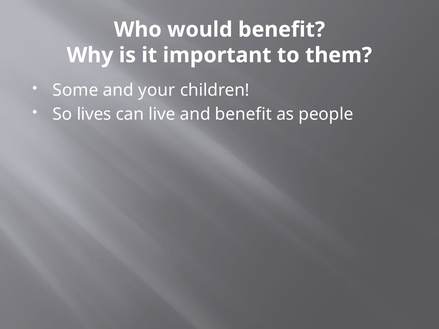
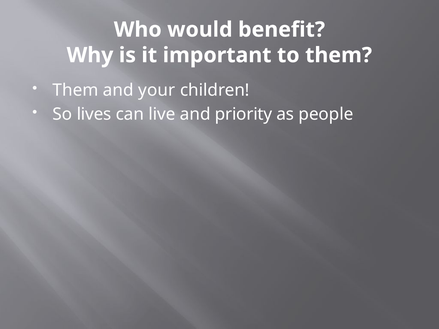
Some: Some -> Them (76, 90)
and benefit: benefit -> priority (244, 114)
